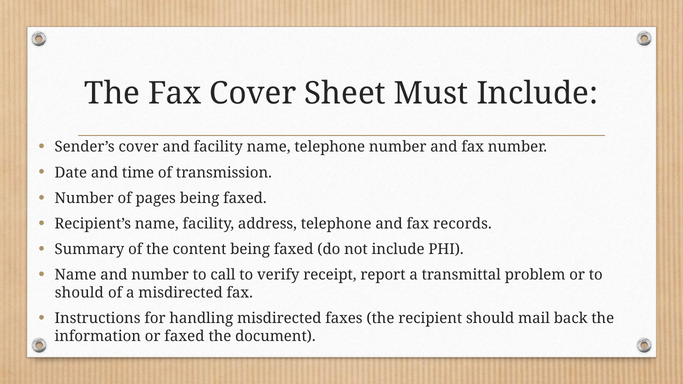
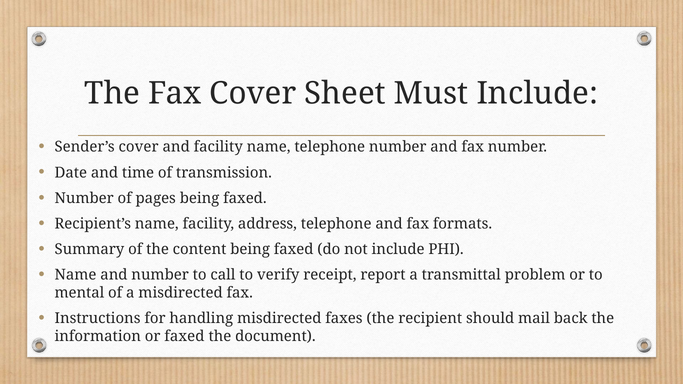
records: records -> formats (463, 224)
should: should -> mental (79, 293)
